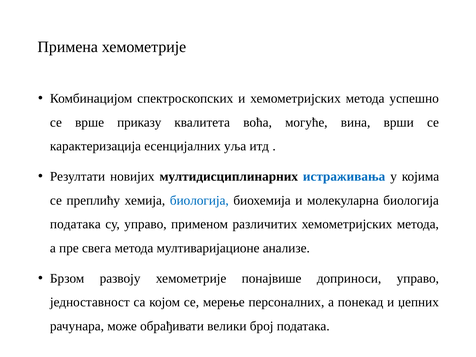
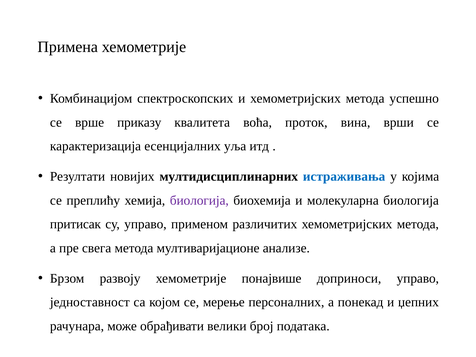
могуће: могуће -> проток (306, 122)
биологија colour: blue -> purple (199, 200)
података: података -> притисак (75, 224)
